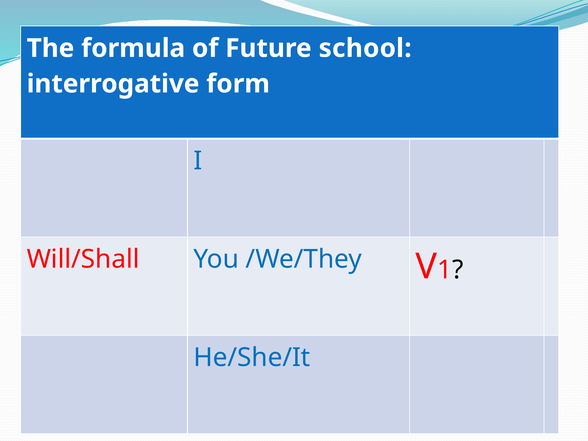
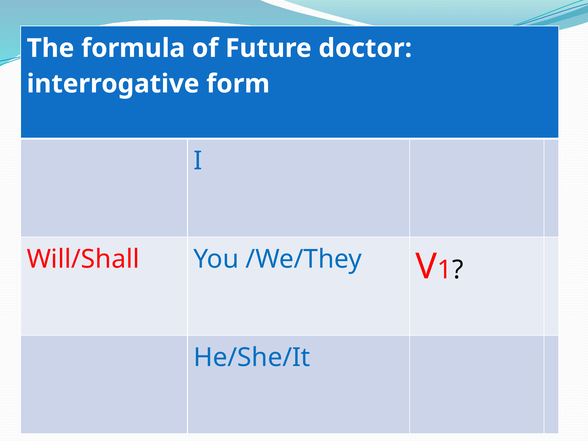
school: school -> doctor (365, 48)
